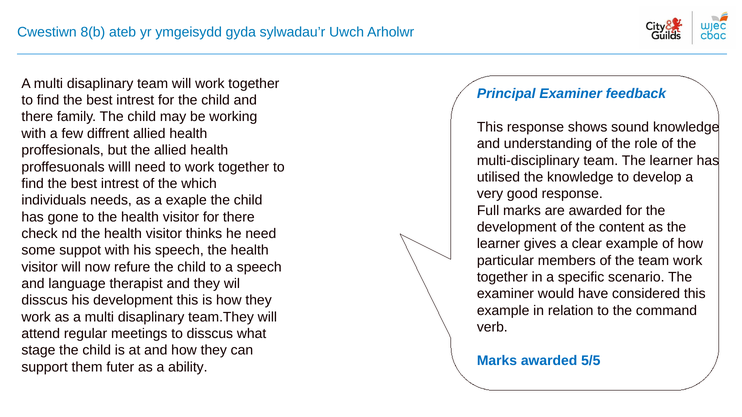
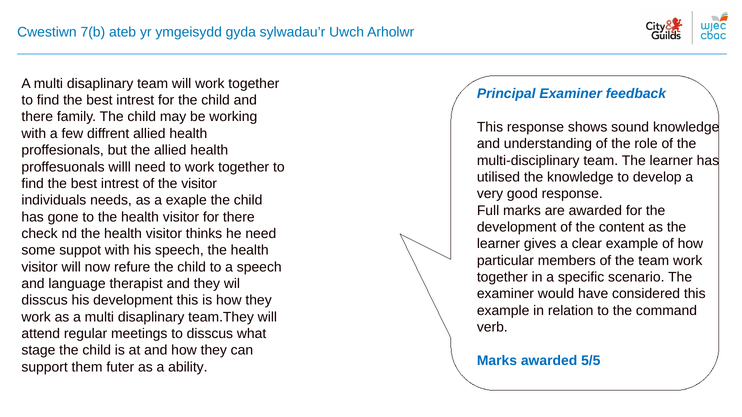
8(b: 8(b -> 7(b (93, 32)
the which: which -> visitor (199, 184)
